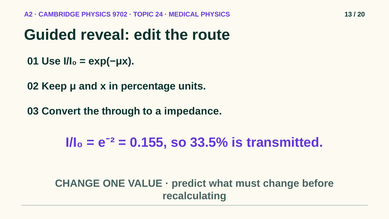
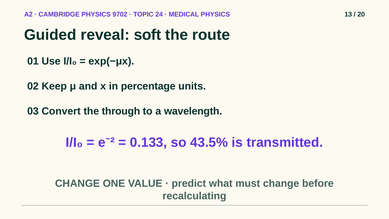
edit: edit -> soft (148, 35)
impedance: impedance -> wavelength (193, 111)
0.155: 0.155 -> 0.133 (149, 142)
33.5%: 33.5% -> 43.5% (209, 142)
